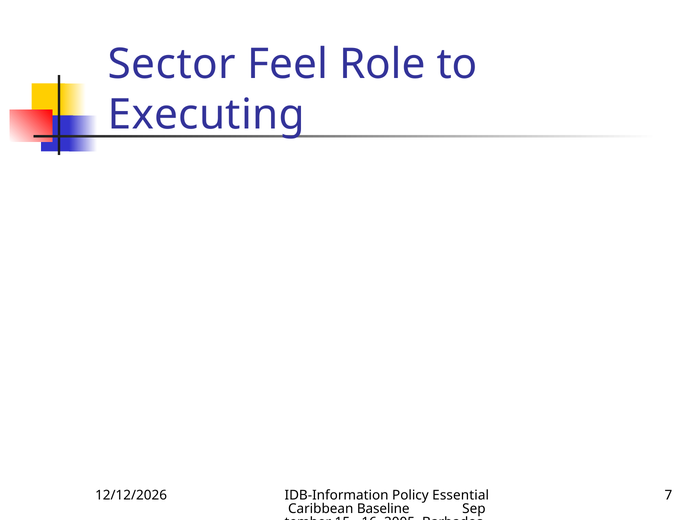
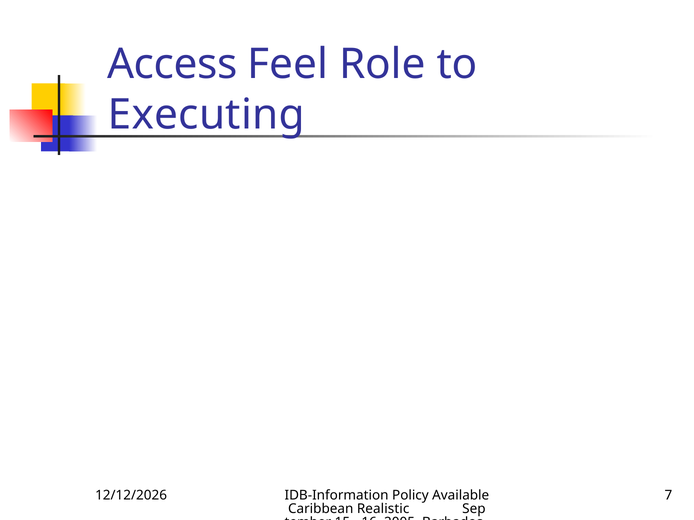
Sector: Sector -> Access (172, 64)
Essential: Essential -> Available (461, 496)
Baseline: Baseline -> Realistic (383, 509)
